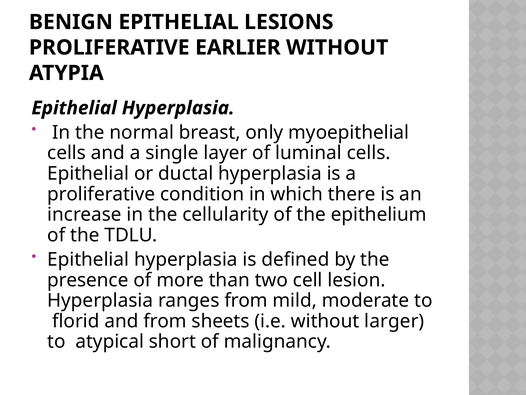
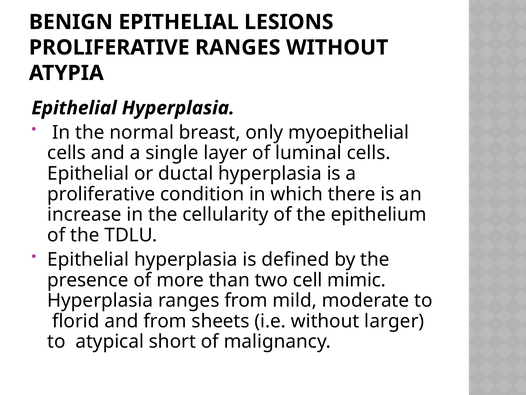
PROLIFERATIVE EARLIER: EARLIER -> RANGES (238, 47)
lesion: lesion -> mimic (357, 280)
